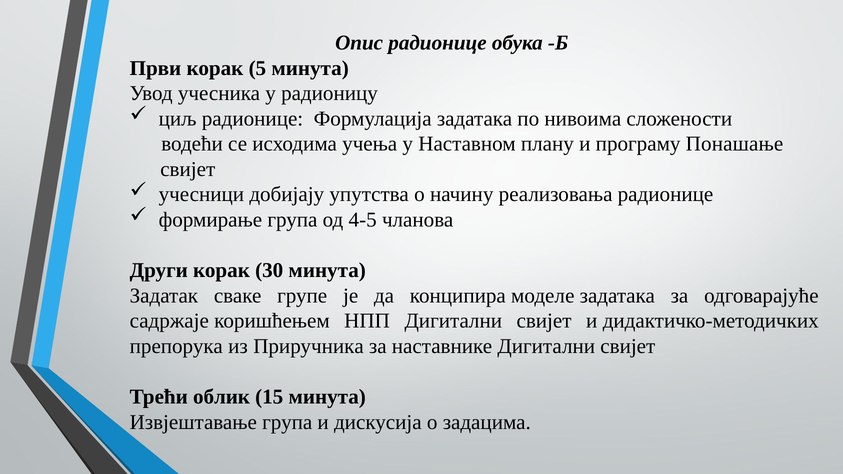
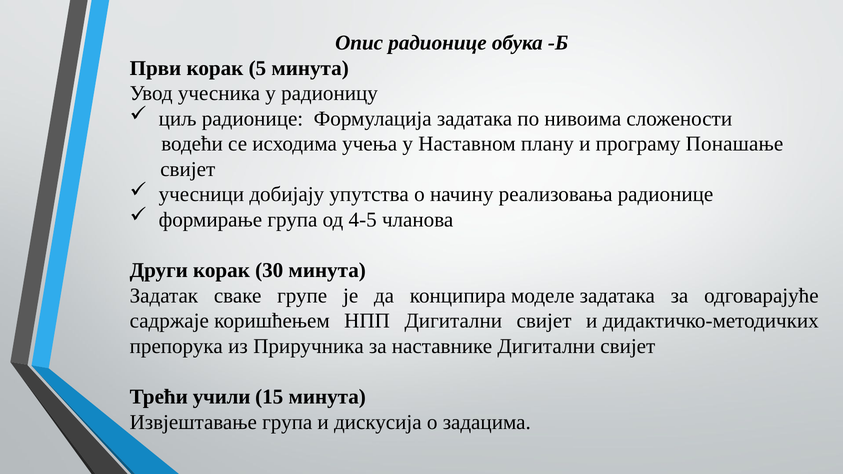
облик: облик -> учили (222, 397)
